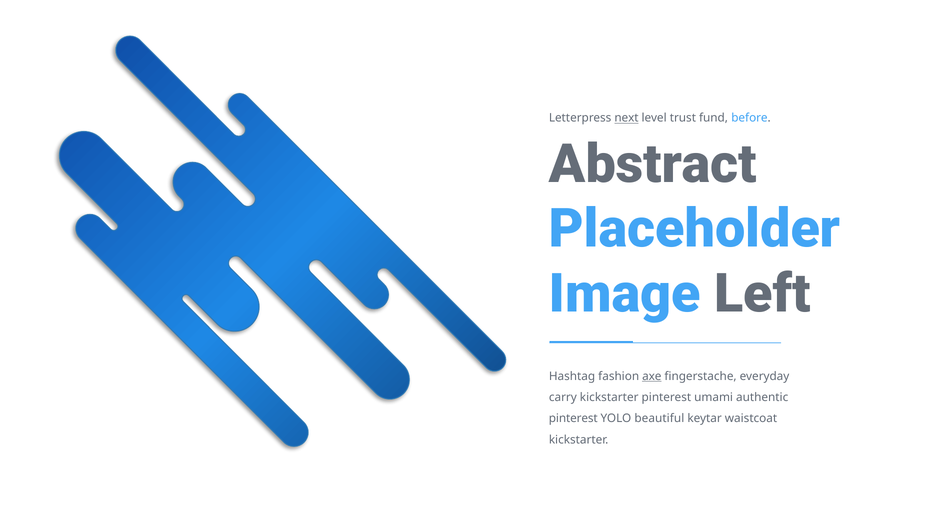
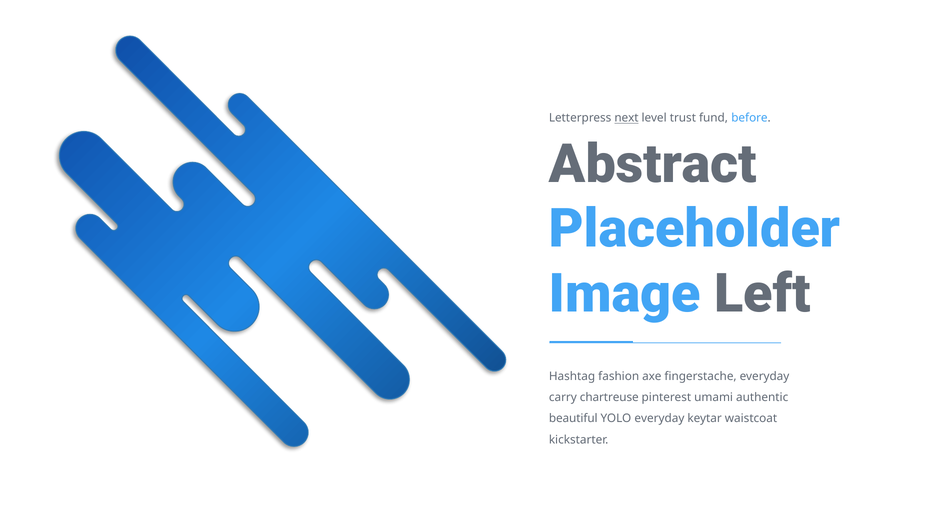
axe underline: present -> none (652, 376)
carry kickstarter: kickstarter -> chartreuse (609, 397)
pinterest: pinterest -> beautiful (573, 419)
YOLO beautiful: beautiful -> everyday (659, 419)
